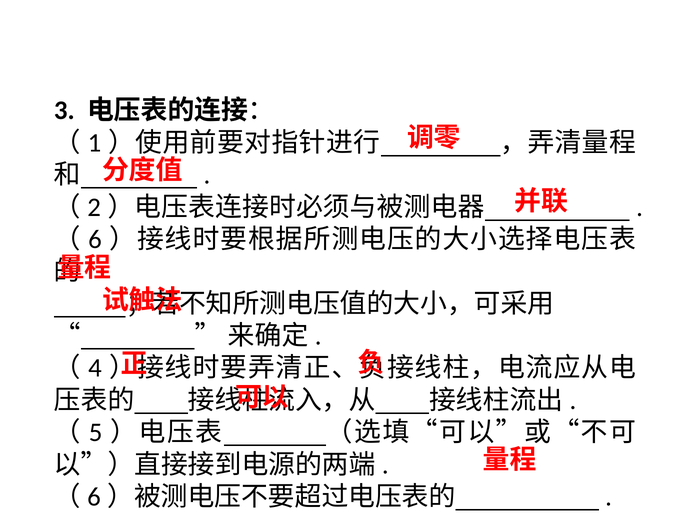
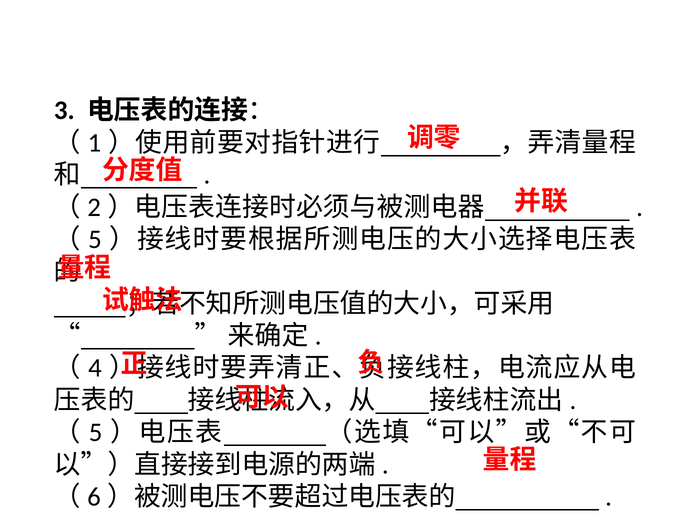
6: 6 -> 5 (95, 240)
